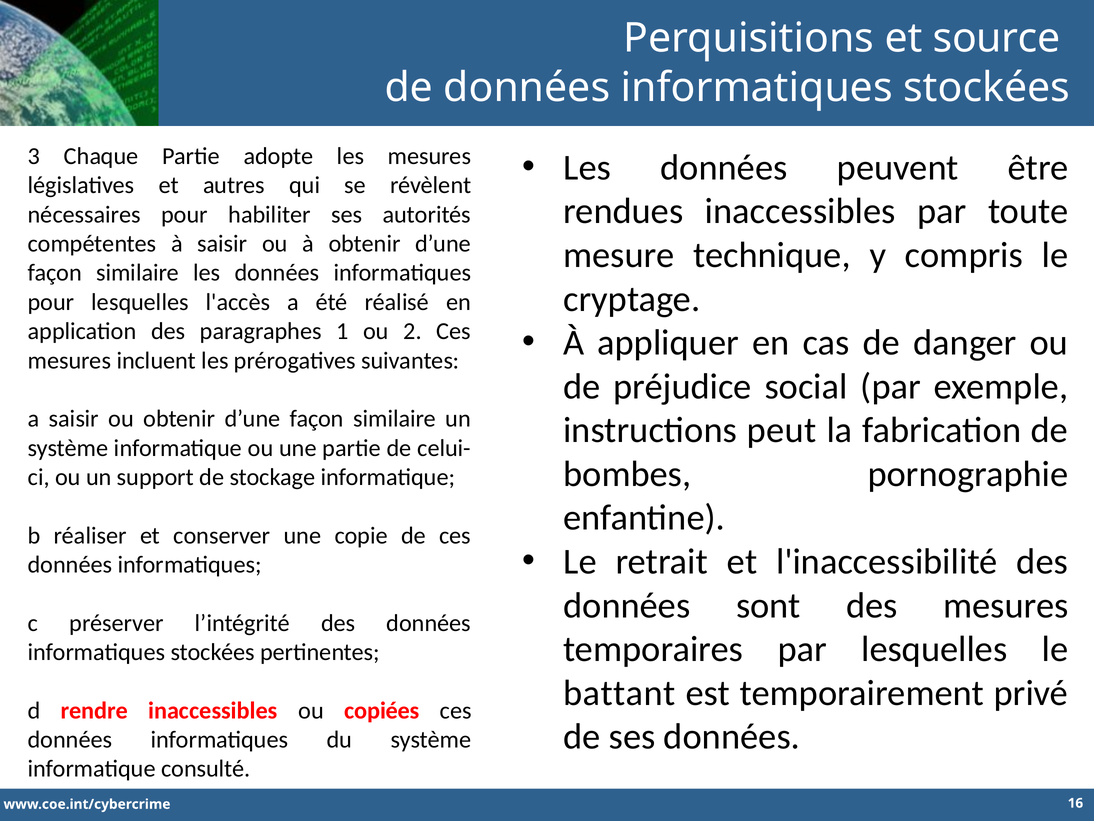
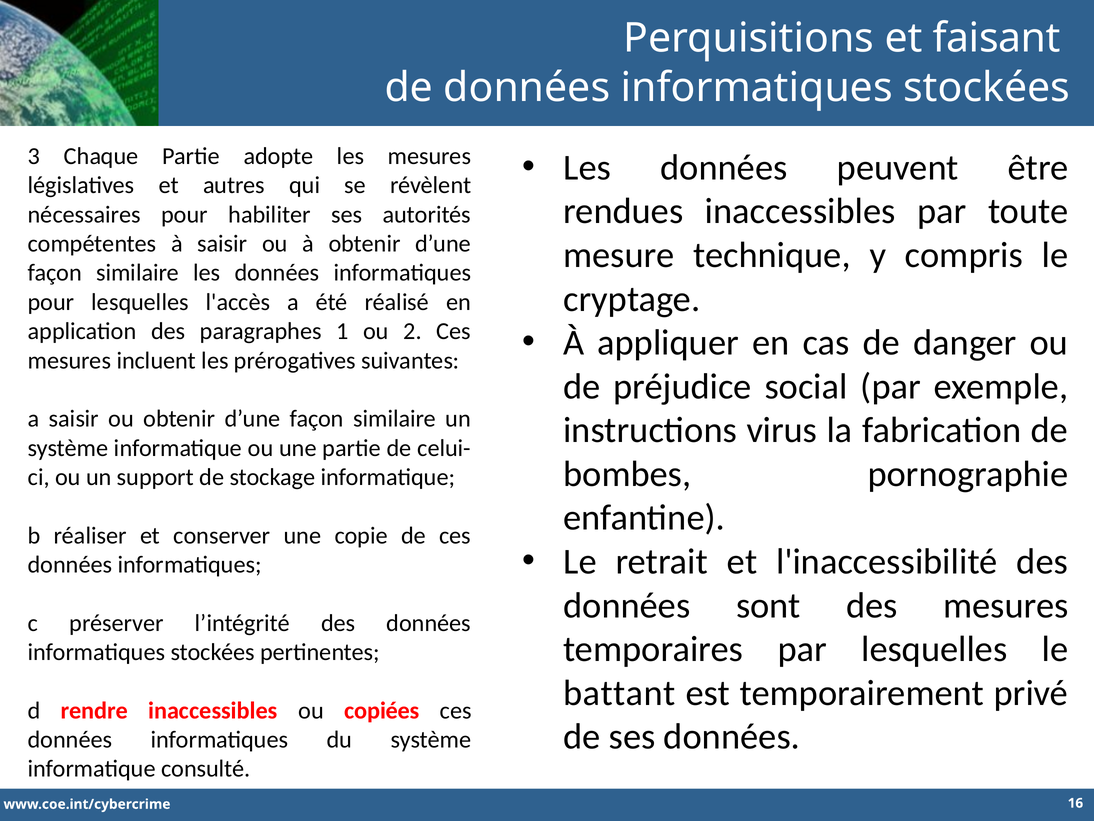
source: source -> faisant (997, 38)
peut: peut -> virus (782, 430)
